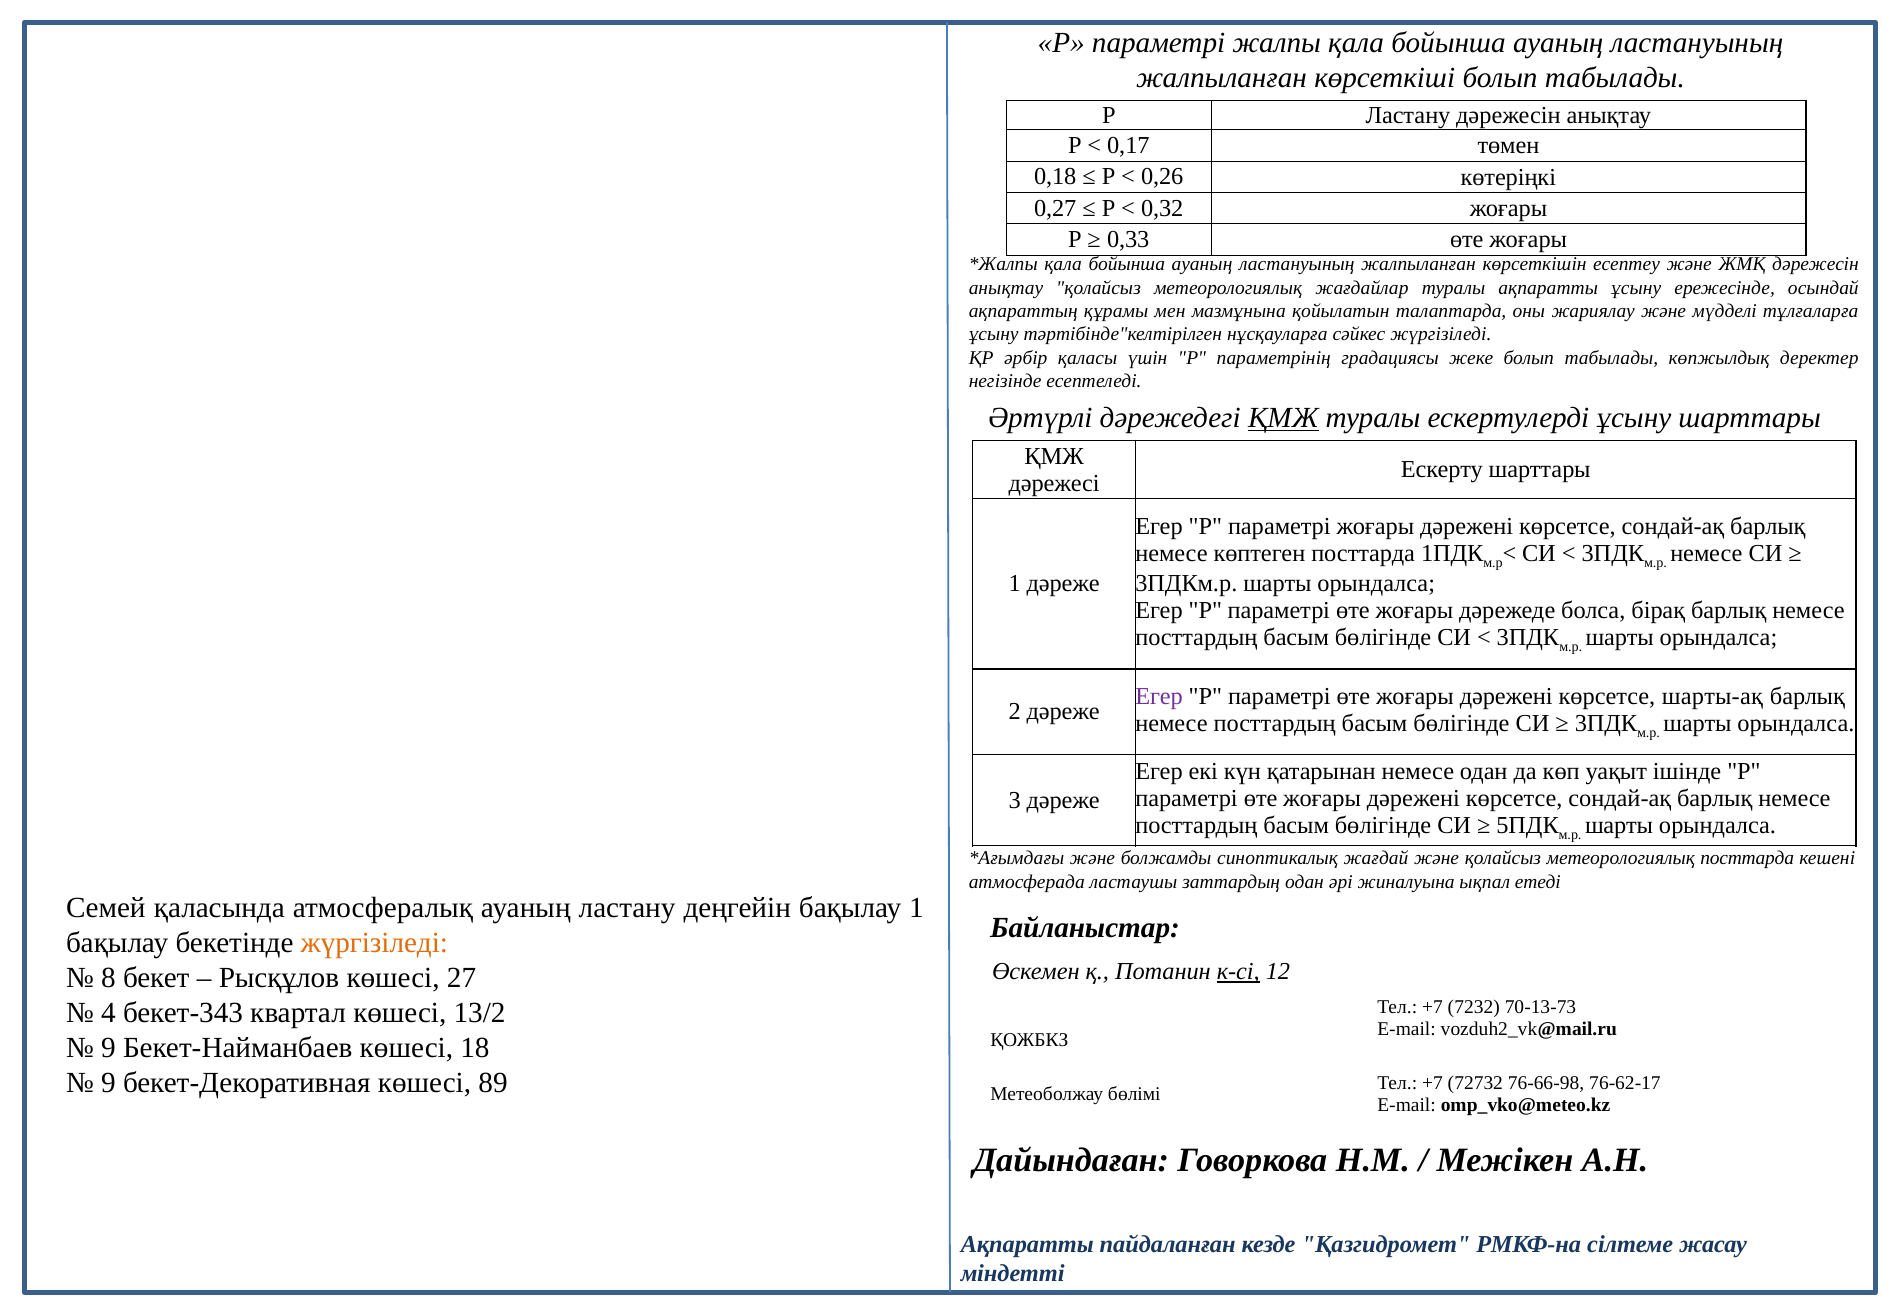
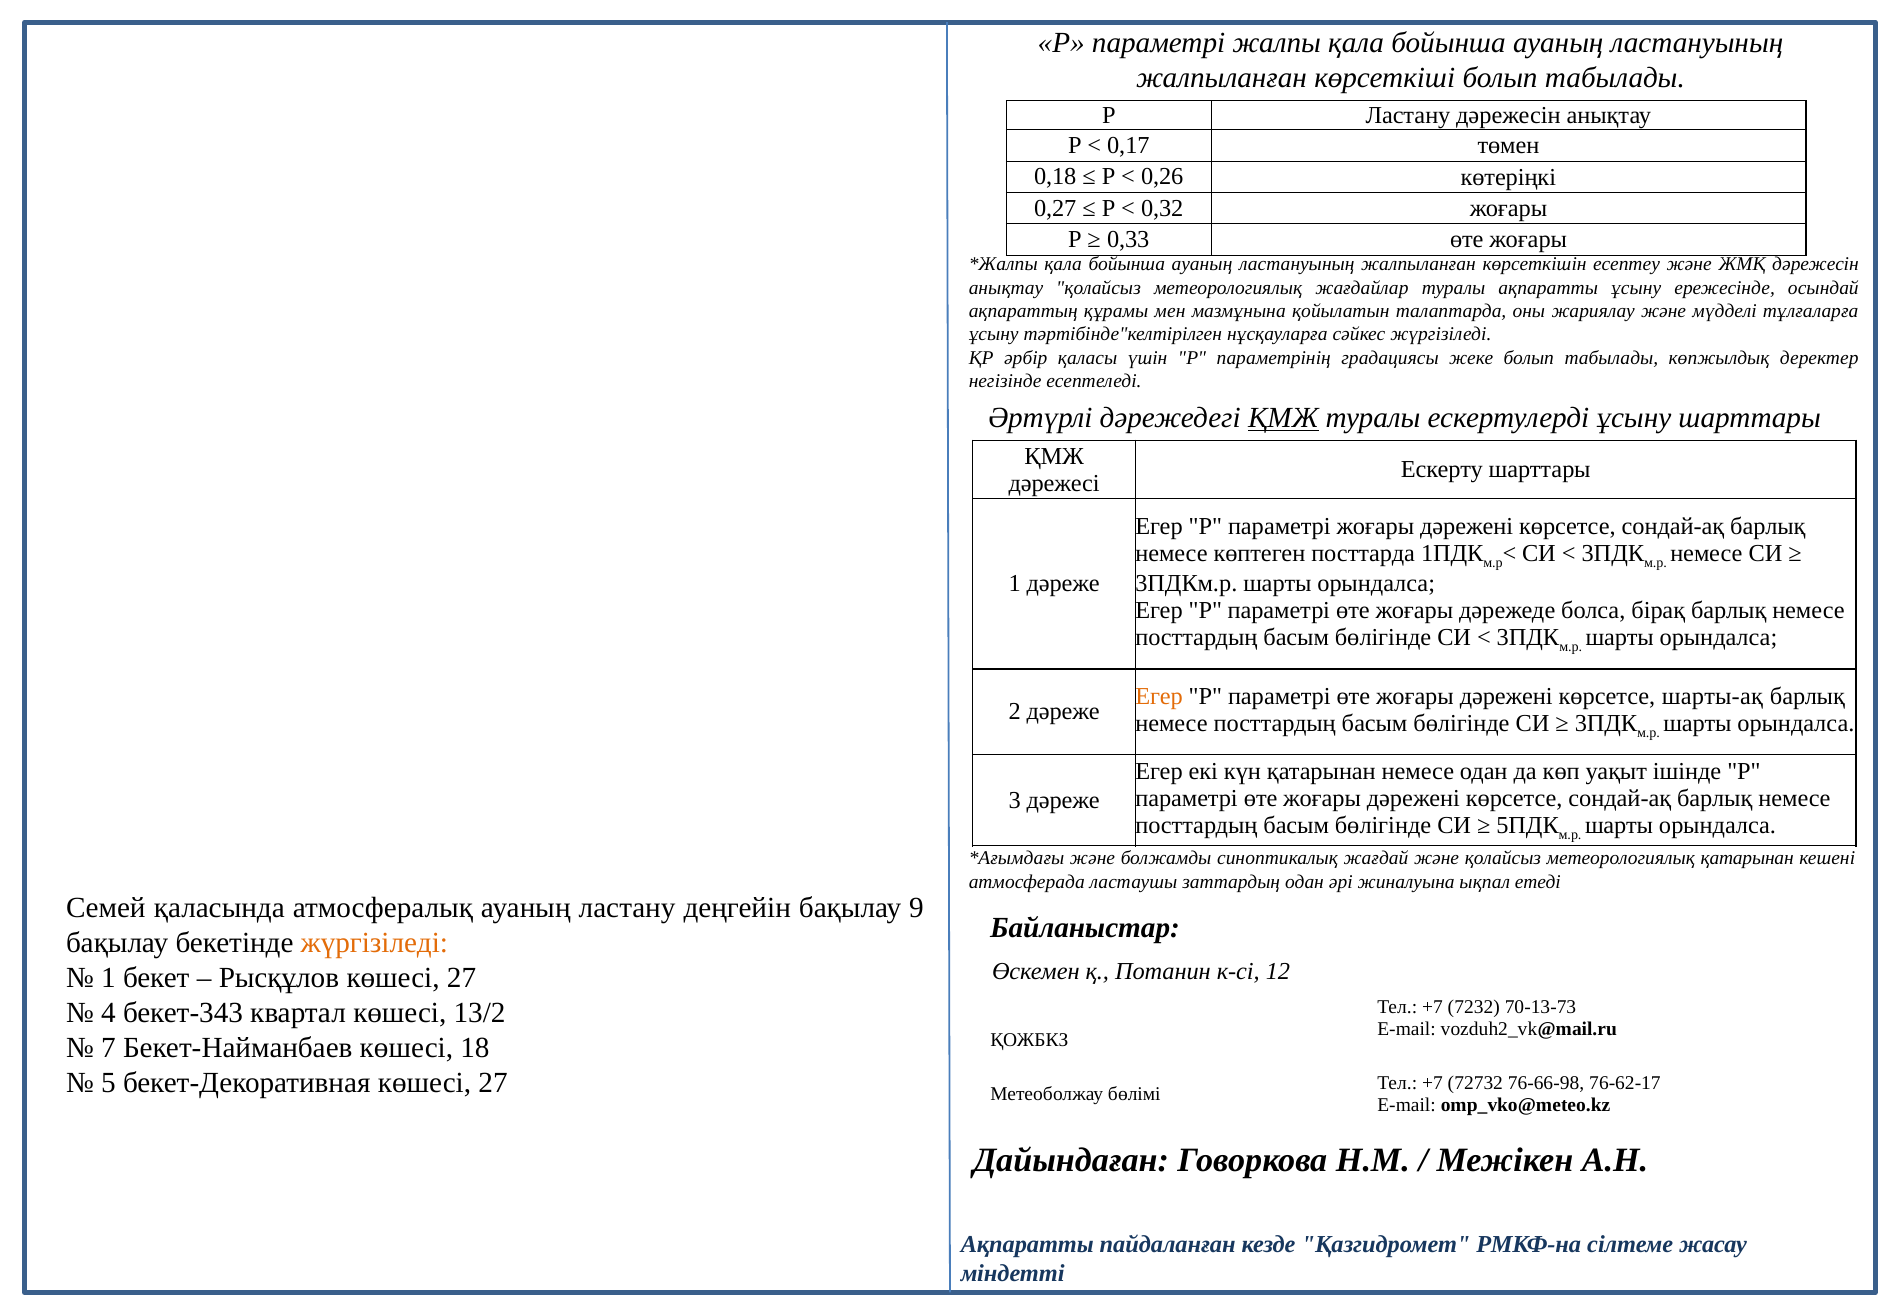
Егер colour: purple -> orange (1159, 696)
метеорологиялық посттарда: посттарда -> қатарынан (1747, 859)
бақылау 1: 1 -> 9 (917, 908)
к-сі underline: present -> none (1238, 972)
8: 8 -> 1 (108, 978)
9: 9 -> 7 (108, 1048)
9: 9 -> 5 (108, 1083)
бекет-Декоративная көшесі 89: 89 -> 27 (493, 1083)
